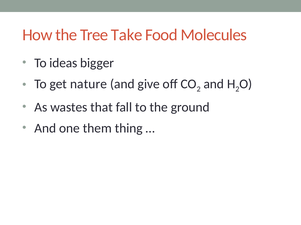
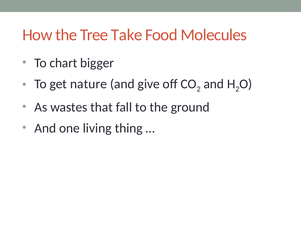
ideas: ideas -> chart (63, 63)
them: them -> living (97, 129)
